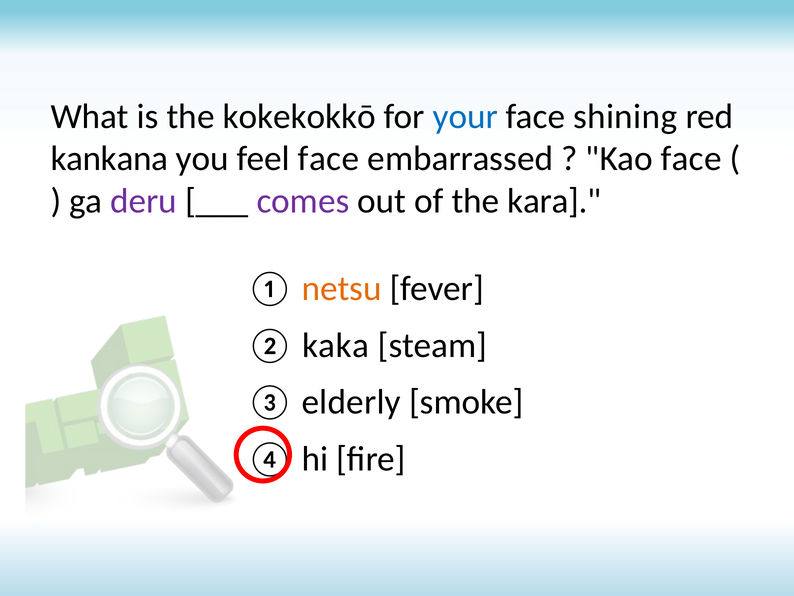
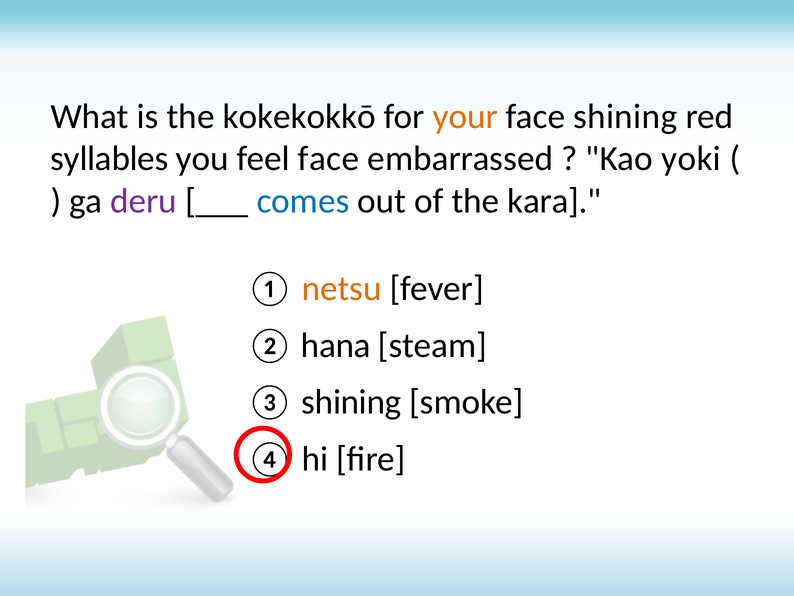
your colour: blue -> orange (465, 116)
kankana: kankana -> syllables (109, 159)
Kao face: face -> yoki (691, 159)
comes colour: purple -> blue (303, 201)
kaka: kaka -> hana (336, 345)
③ elderly: elderly -> shining (351, 402)
